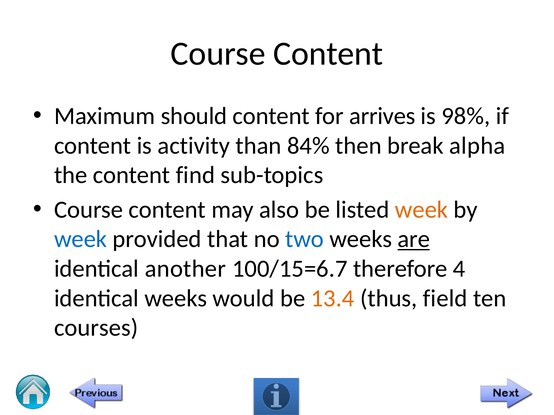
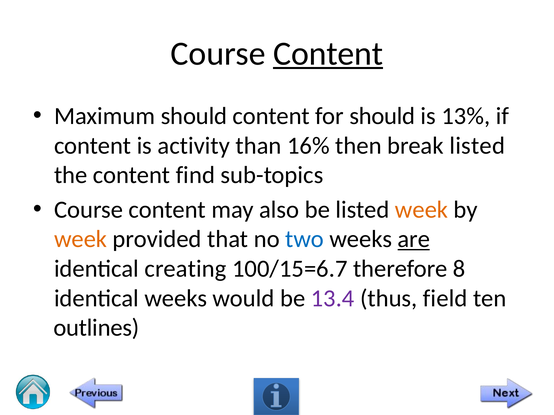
Content underline: none -> present (328, 54)
for arrives: arrives -> should (382, 116)
98%: 98% -> 13% (466, 116)
84%: 84% -> 16% (308, 146)
break alpha: alpha -> listed (477, 146)
week colour: blue -> orange (81, 239)
another: another -> creating (185, 269)
4: 4 -> 8 (459, 269)
13.4 colour: orange -> purple (333, 299)
courses: courses -> outlines (96, 328)
